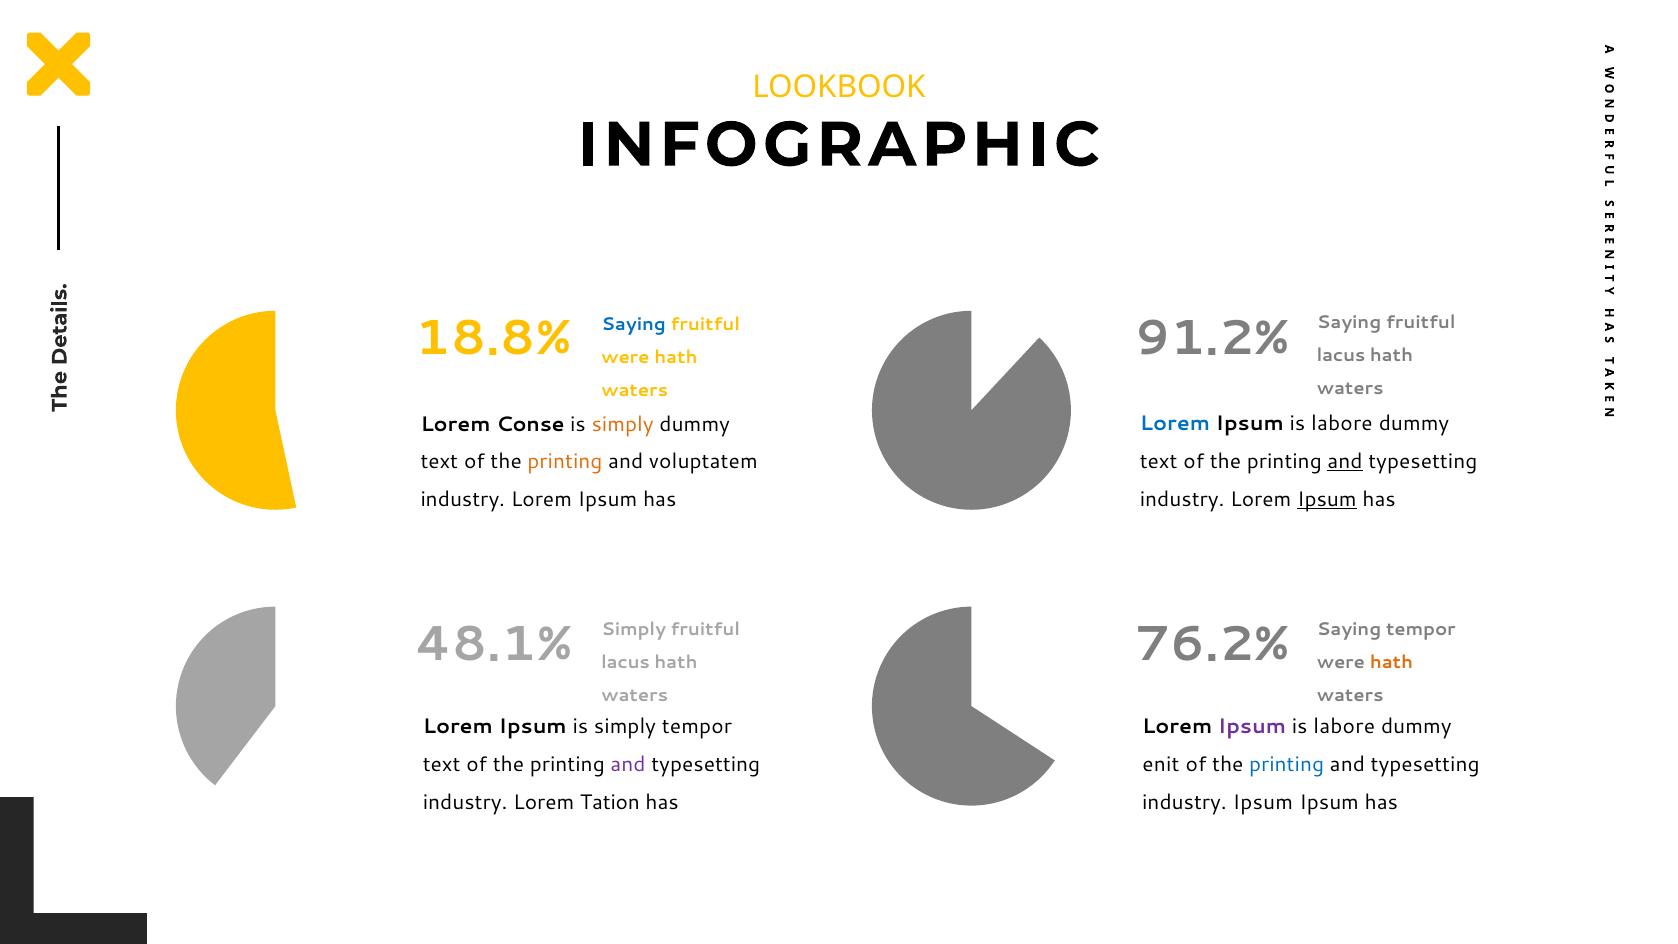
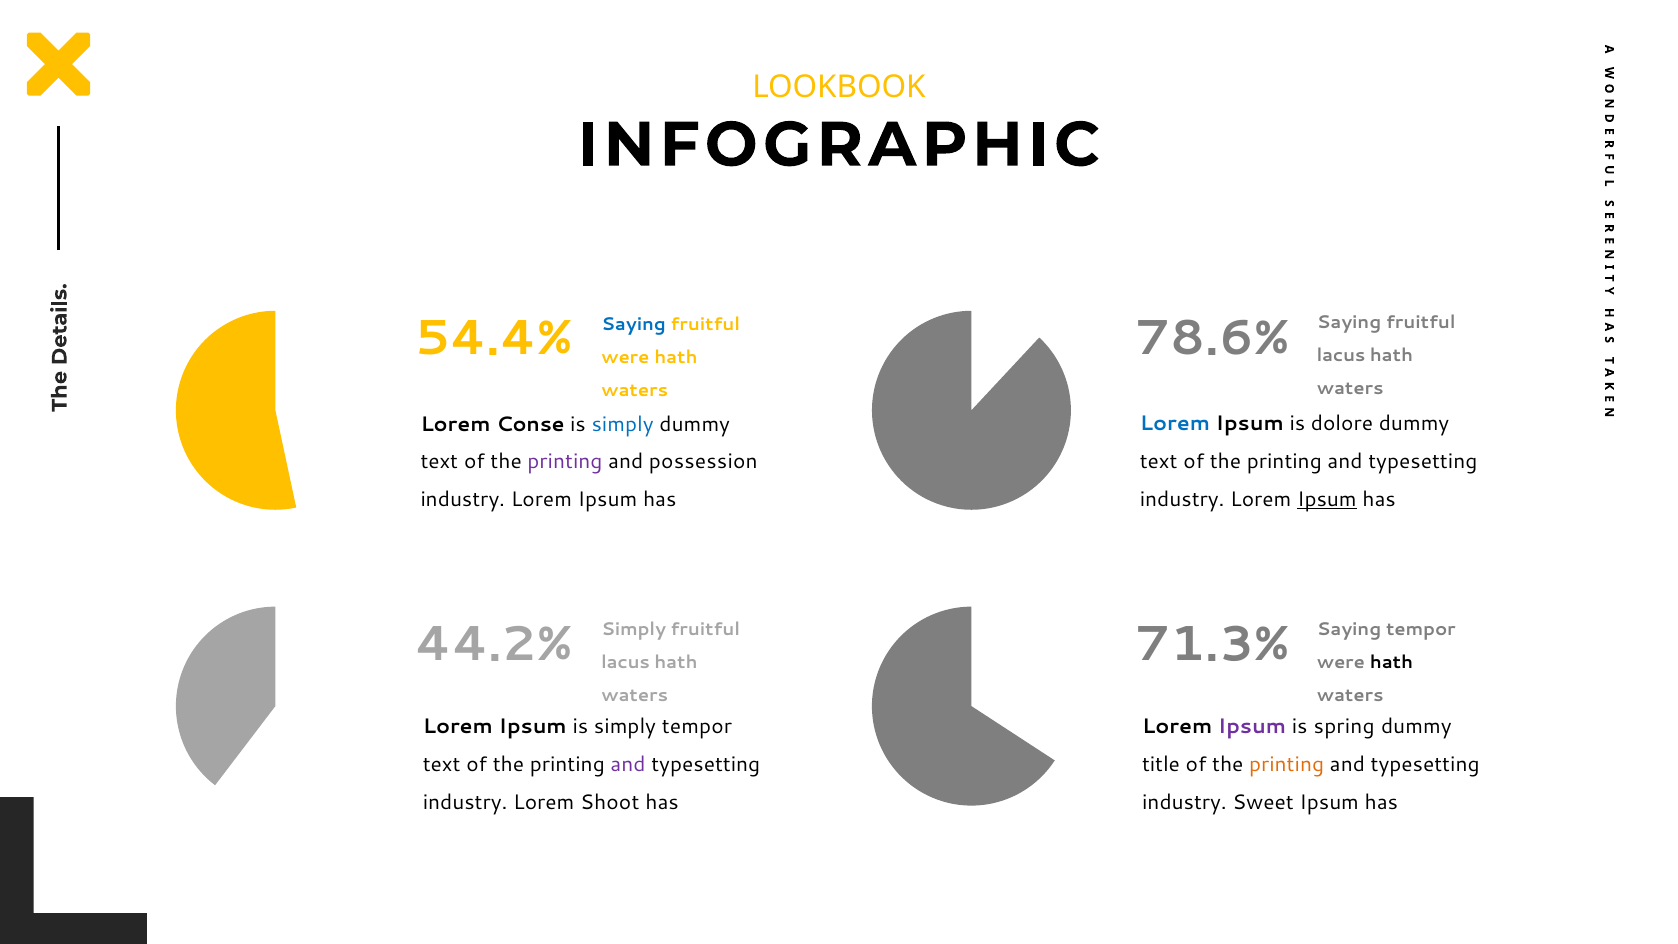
18.8%: 18.8% -> 54.4% (494, 338)
91.2%: 91.2% -> 78.6% (1213, 338)
labore: labore -> dolore (1342, 424)
simply colour: orange -> blue (623, 424)
and underline: present -> none (1345, 461)
printing colour: orange -> purple (565, 462)
voluptatem: voluptatem -> possession (703, 462)
48.1%: 48.1% -> 44.2% (494, 644)
76.2%: 76.2% -> 71.3% (1213, 644)
hath colour: orange -> black (1391, 662)
labore: labore -> spring (1344, 727)
enit: enit -> title (1161, 765)
printing colour: blue -> orange (1287, 765)
Tation: Tation -> Shoot (610, 802)
industry Ipsum: Ipsum -> Sweet (1263, 802)
